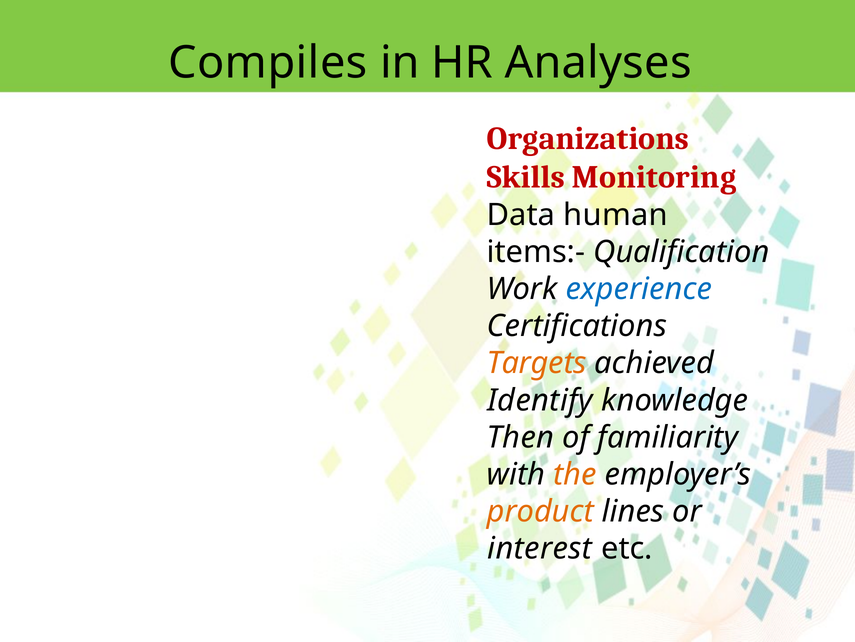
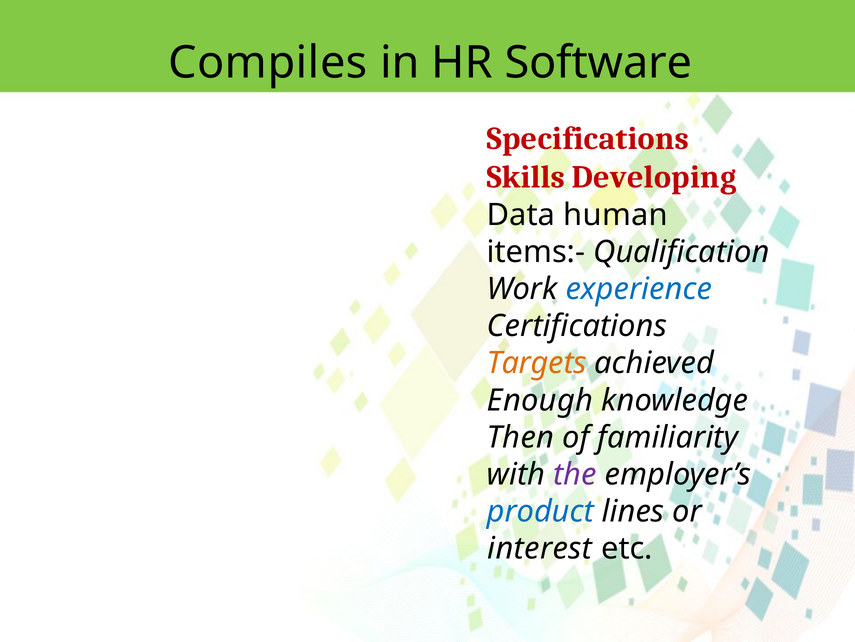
Analyses: Analyses -> Software (598, 63)
Organizations: Organizations -> Specifications (588, 139)
Monitoring: Monitoring -> Developing (654, 177)
Identify: Identify -> Enough (540, 400)
the colour: orange -> purple (575, 474)
product colour: orange -> blue (540, 511)
